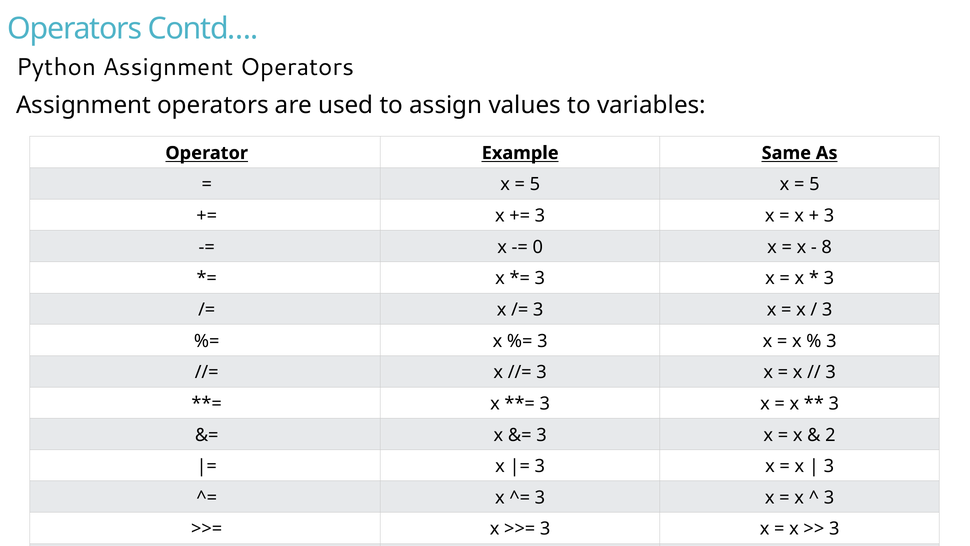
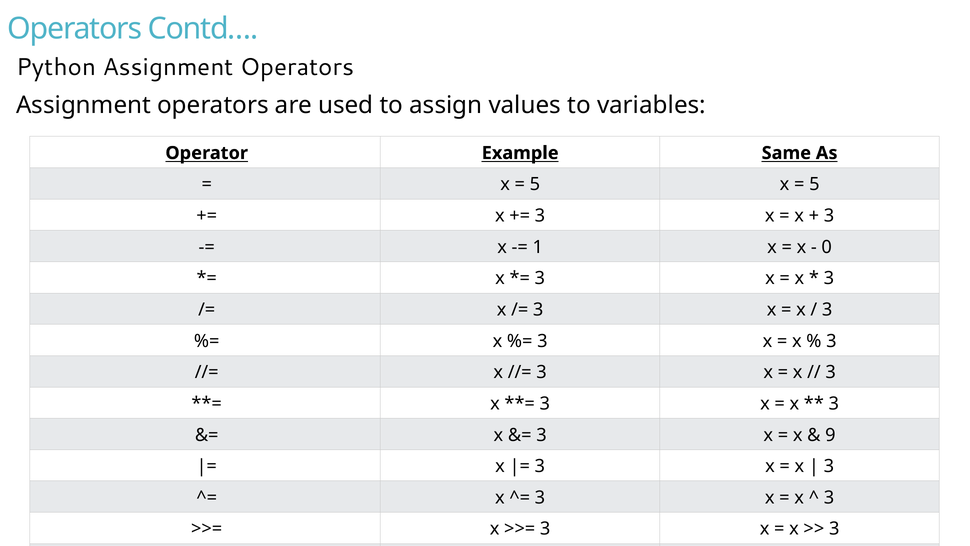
0: 0 -> 1 (538, 247)
8: 8 -> 0 (827, 247)
2: 2 -> 9 (830, 435)
